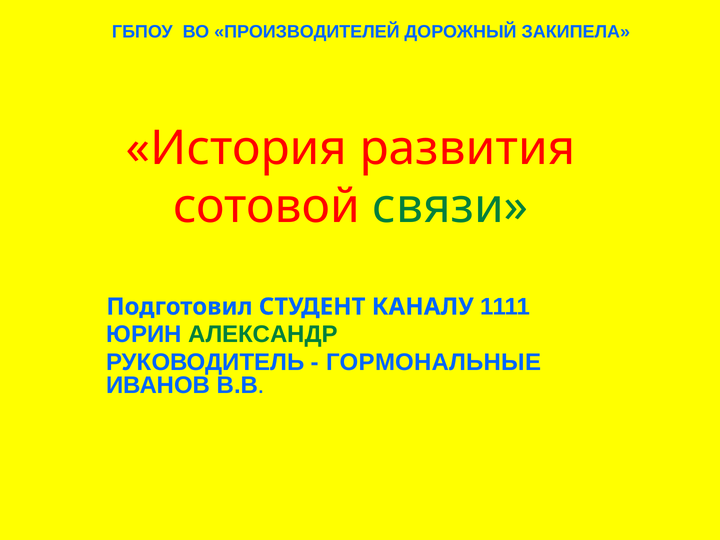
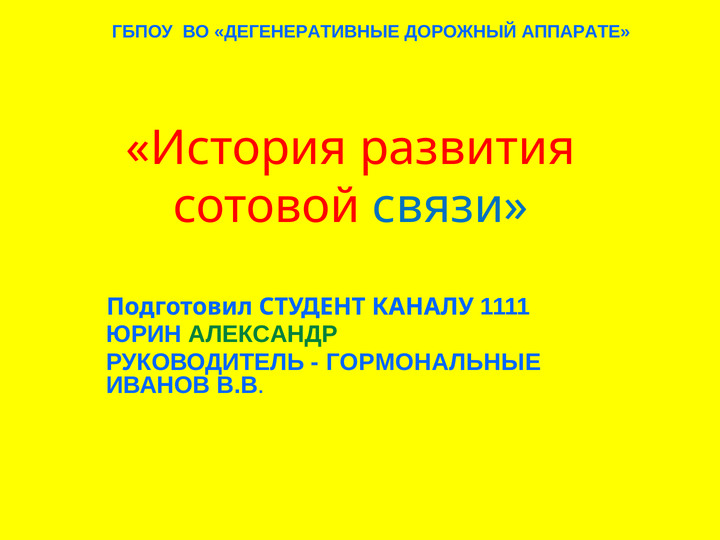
ПРОИЗВОДИТЕЛЕЙ: ПРОИЗВОДИТЕЛЕЙ -> ДЕГЕНЕРАТИВНЫЕ (307, 32)
ЗАКИПЕЛА: ЗАКИПЕЛА -> АППАРАТЕ (576, 32)
связи colour: green -> blue (450, 206)
